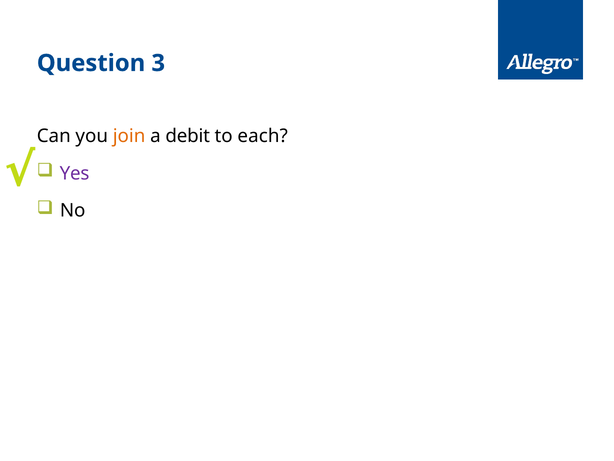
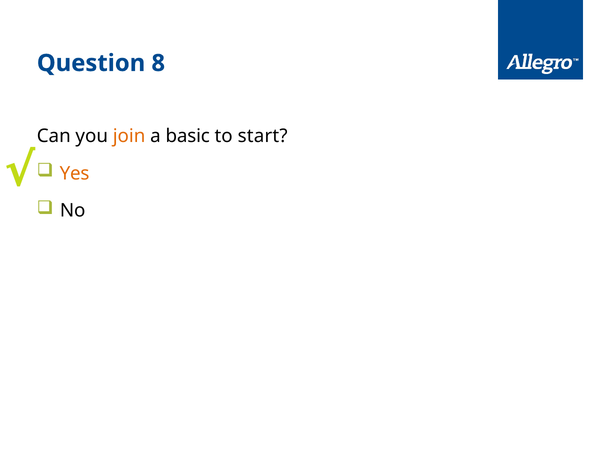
3: 3 -> 8 (158, 63)
debit: debit -> basic (188, 136)
each: each -> start (263, 136)
Yes colour: purple -> orange (75, 173)
